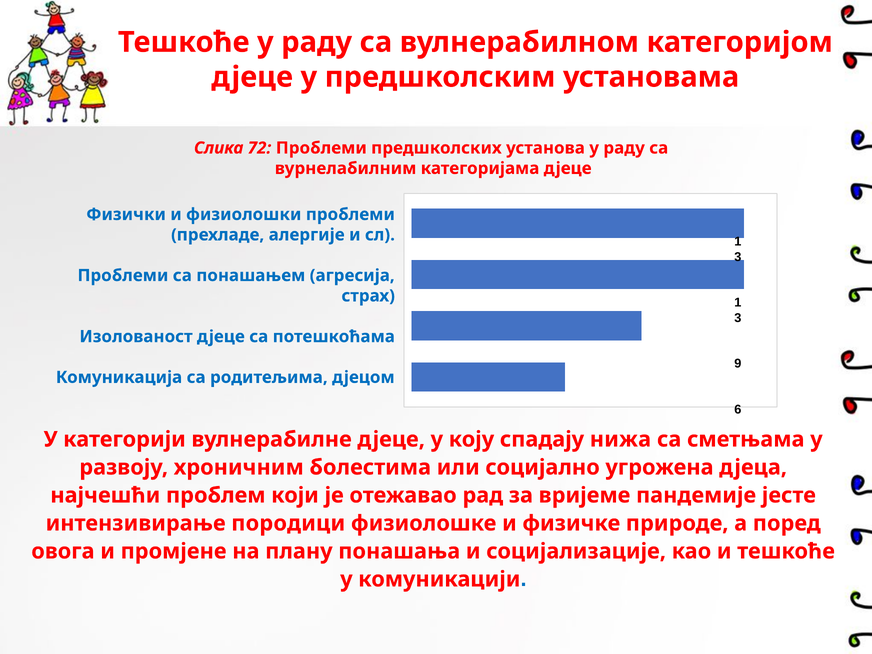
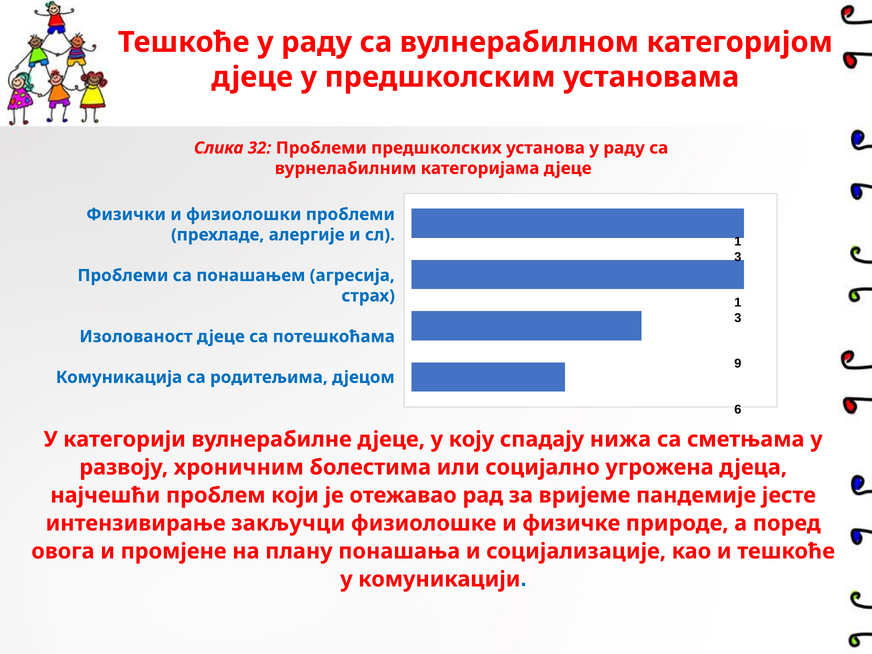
72: 72 -> 32 (260, 148)
породици: породици -> закључци (288, 523)
